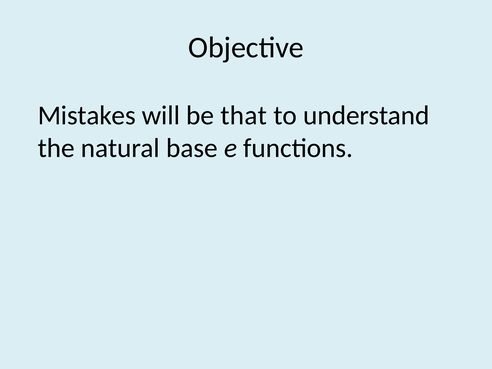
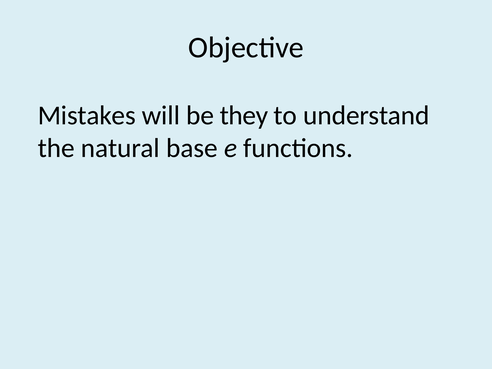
that: that -> they (244, 115)
